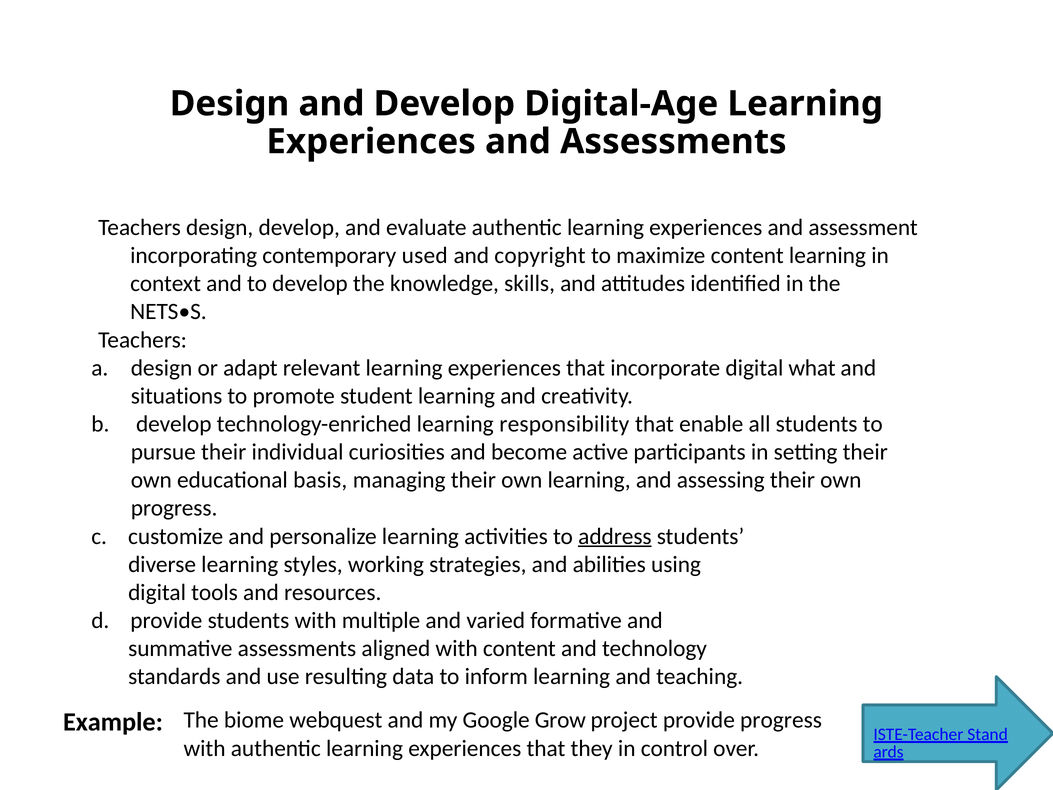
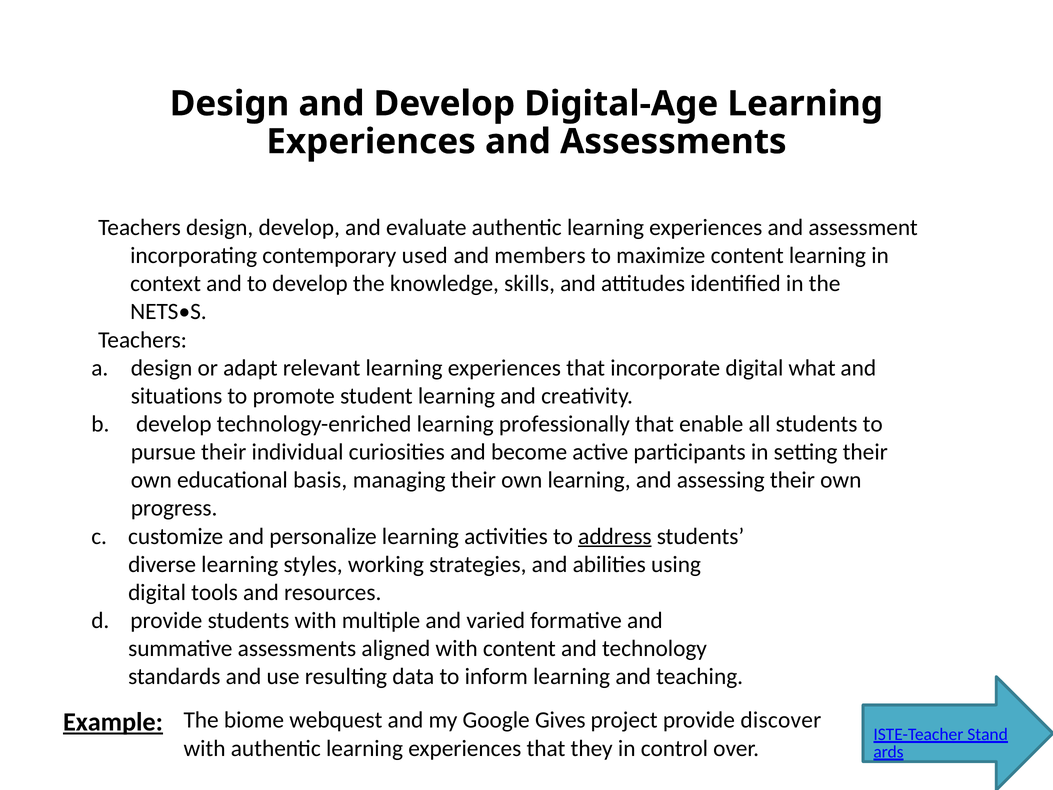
copyright: copyright -> members (540, 255)
responsibility: responsibility -> professionally (564, 424)
Example underline: none -> present (113, 722)
Grow: Grow -> Gives (560, 720)
provide progress: progress -> discover (781, 720)
